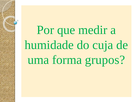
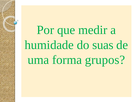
cuja: cuja -> suas (103, 45)
